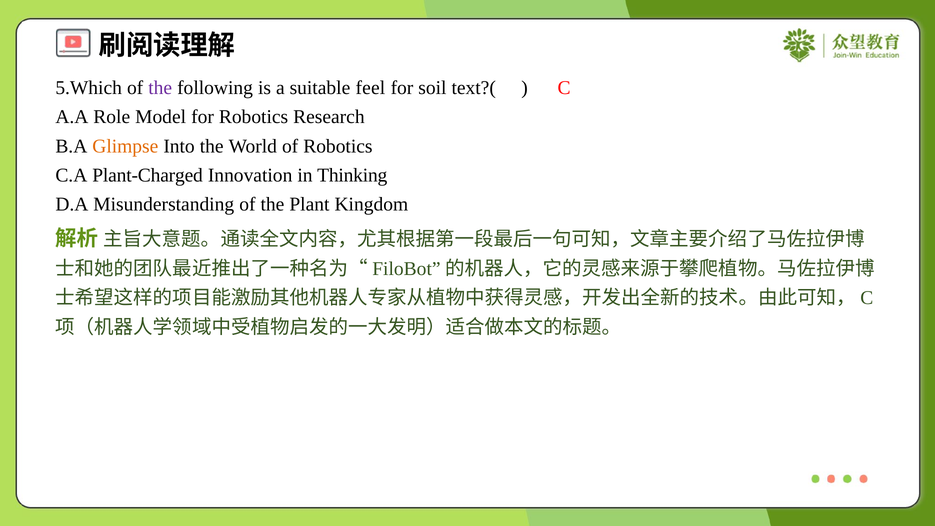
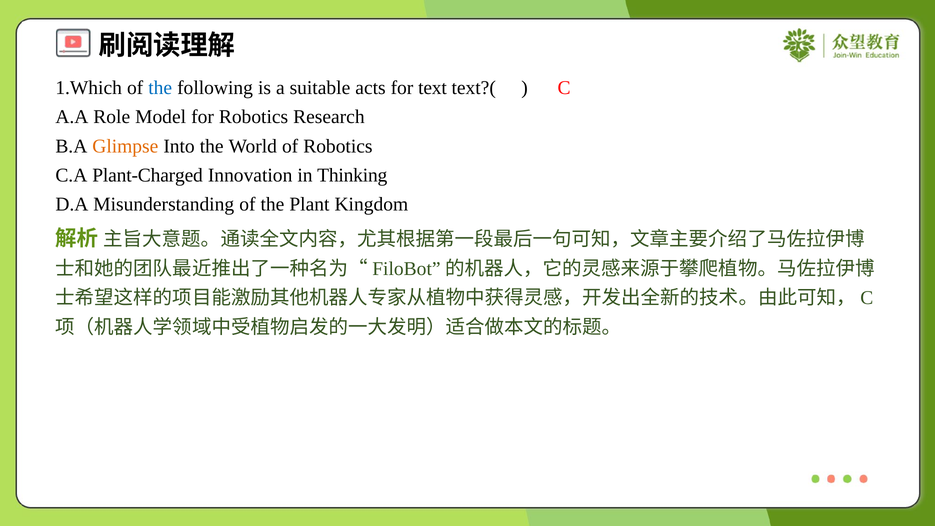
5.Which: 5.Which -> 1.Which (89, 88)
the colour: purple -> blue (160, 88)
feel: feel -> acts (370, 88)
soil: soil -> text (433, 88)
